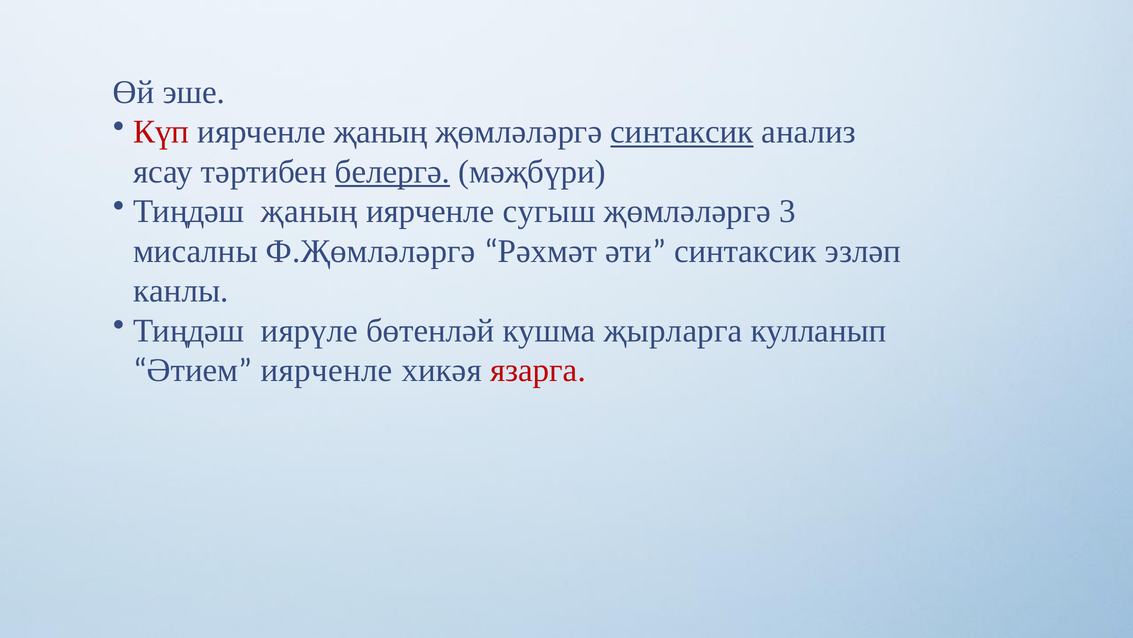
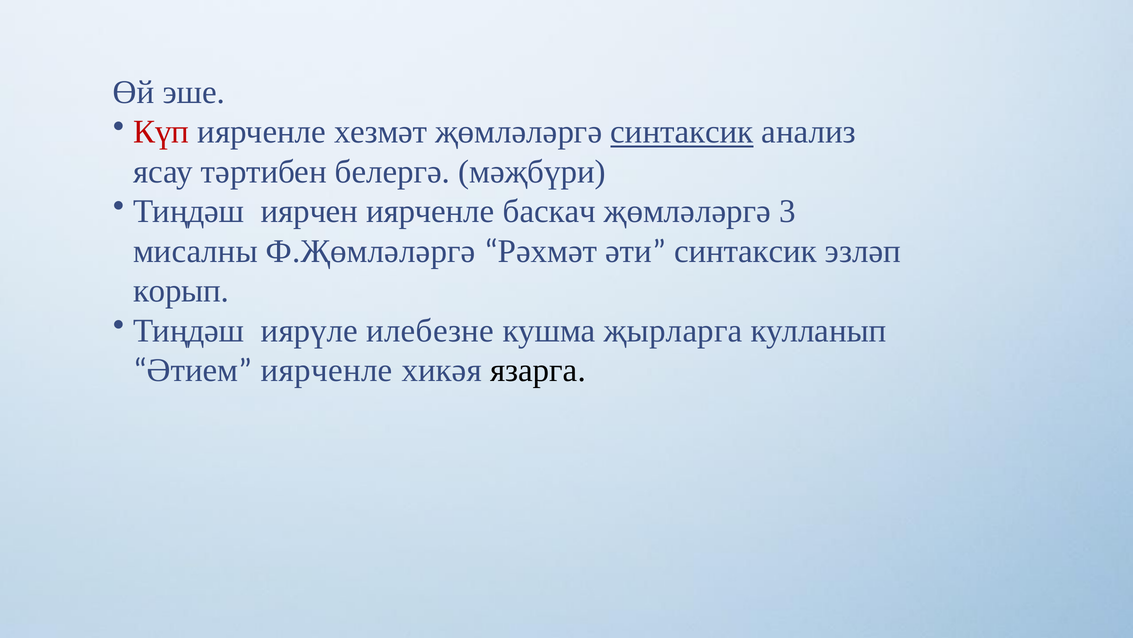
иярченле җаның: җаның -> хезмәт (381, 132)
белергә underline: present -> none (393, 172)
Тиңдәш җаның: җаның -> иярчен (309, 211)
сугыш: сугыш -> баскач (549, 211)
канлы: канлы -> корып (181, 291)
бөтенләй: бөтенләй -> илебезне (430, 330)
язарга colour: red -> black (538, 370)
